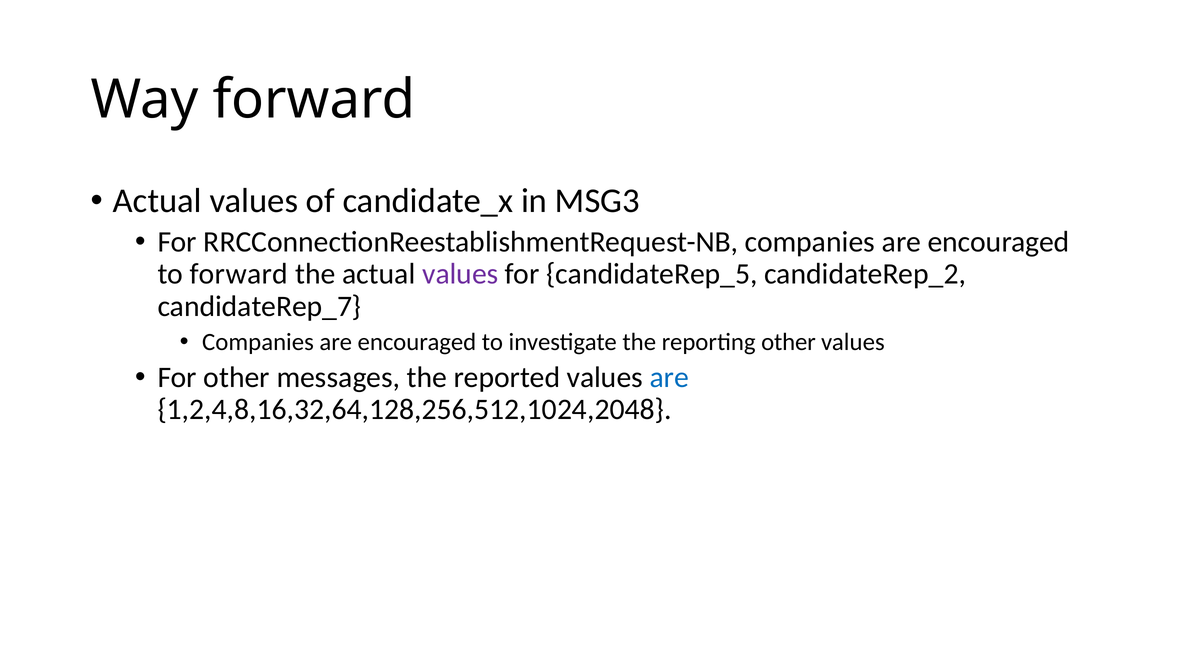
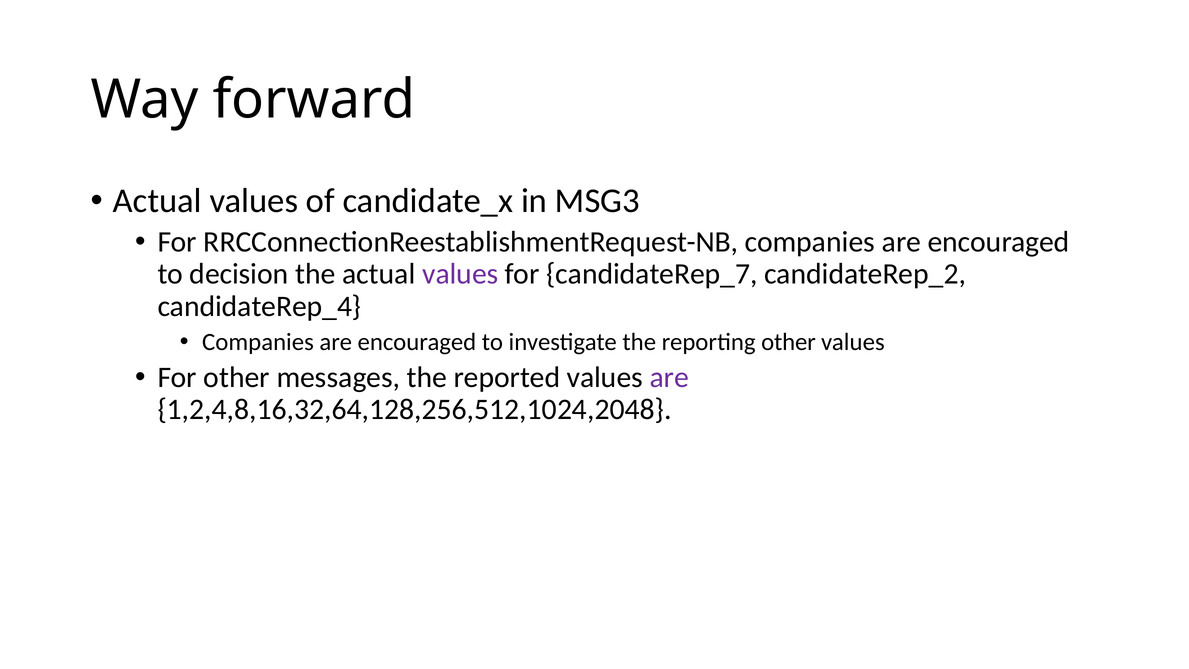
to forward: forward -> decision (239, 274)
candidateRep_5: candidateRep_5 -> candidateRep_7 (652, 274)
candidateRep_7: candidateRep_7 -> candidateRep_4 (259, 306)
are colour: blue -> purple (669, 377)
